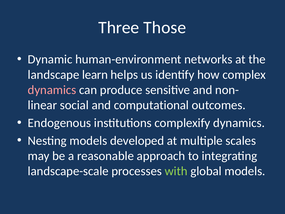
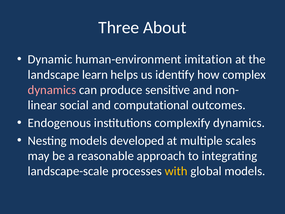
Those: Those -> About (165, 28)
networks: networks -> imitation (208, 59)
with colour: light green -> yellow (176, 171)
